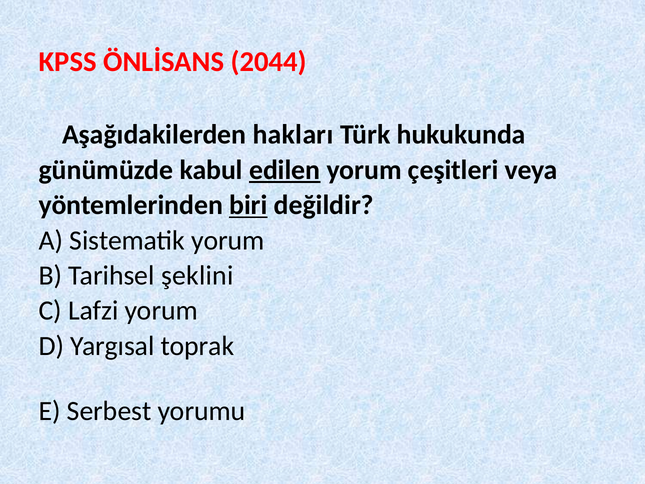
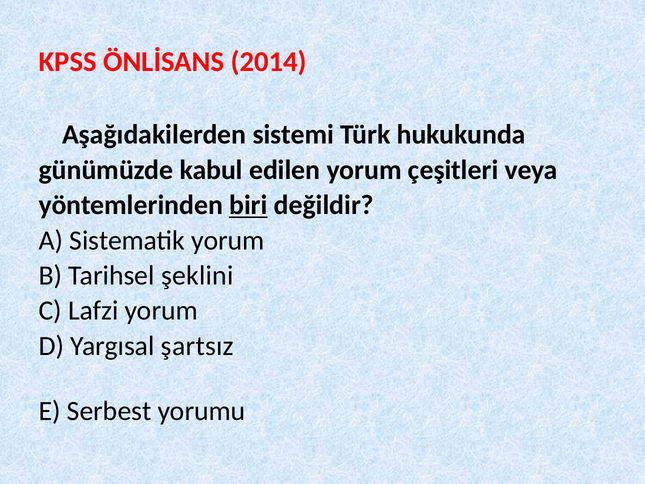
2044: 2044 -> 2014 (269, 62)
hakları: hakları -> sistemi (293, 135)
edilen underline: present -> none (285, 170)
toprak: toprak -> şartsız (197, 346)
